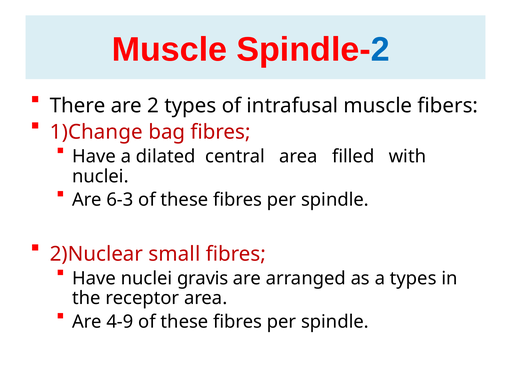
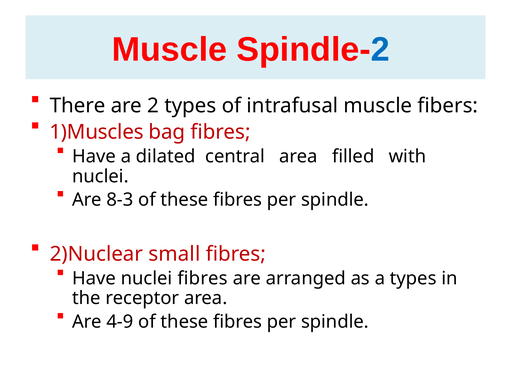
1)Change: 1)Change -> 1)Muscles (97, 132)
6-3: 6-3 -> 8-3 (120, 200)
nuclei gravis: gravis -> fibres (203, 278)
